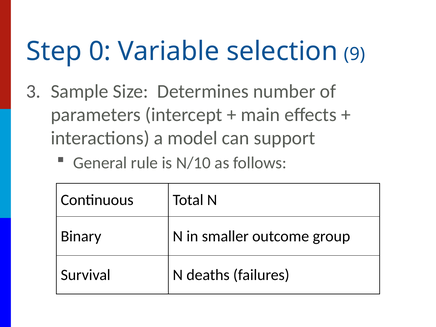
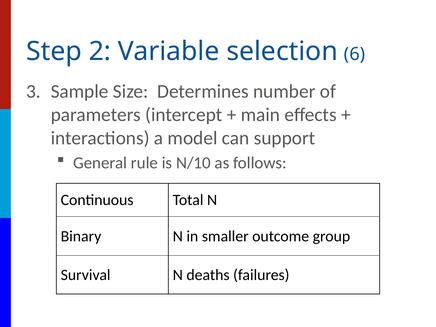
0: 0 -> 2 (100, 51)
9: 9 -> 6 (355, 54)
